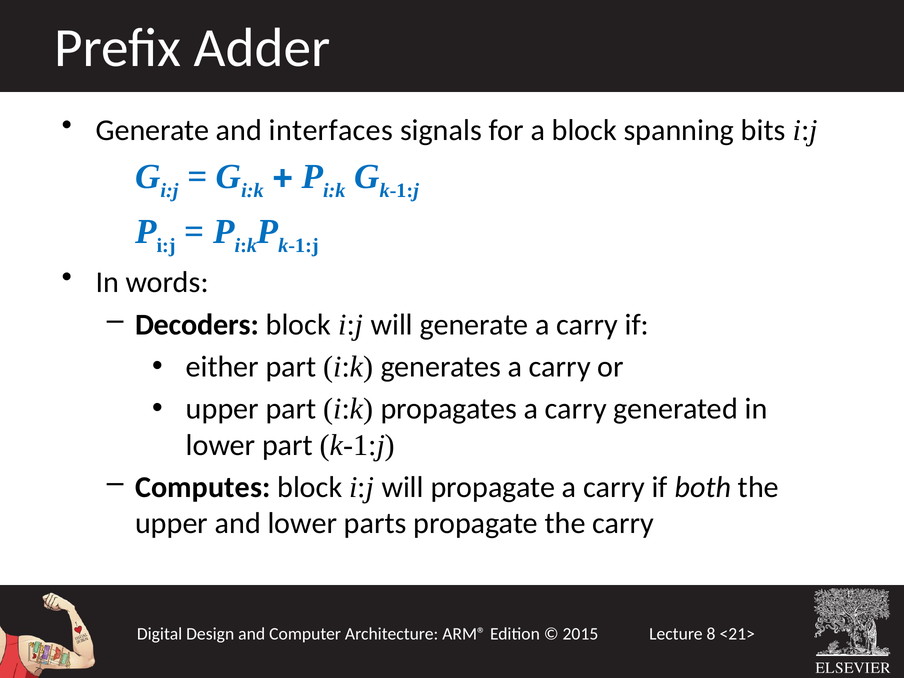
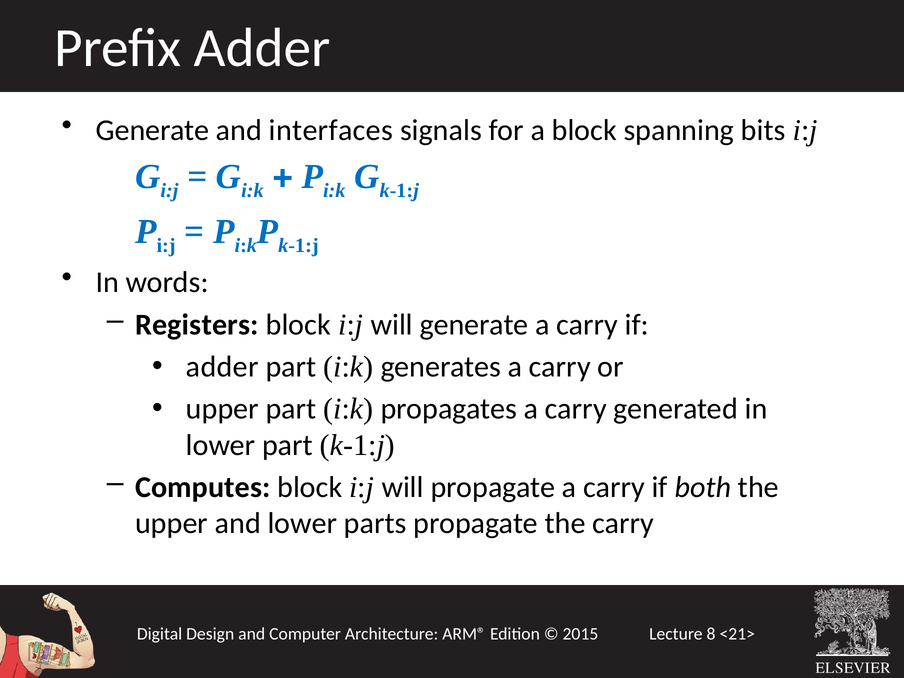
Decoders: Decoders -> Registers (197, 325)
either: either -> adder (222, 367)
